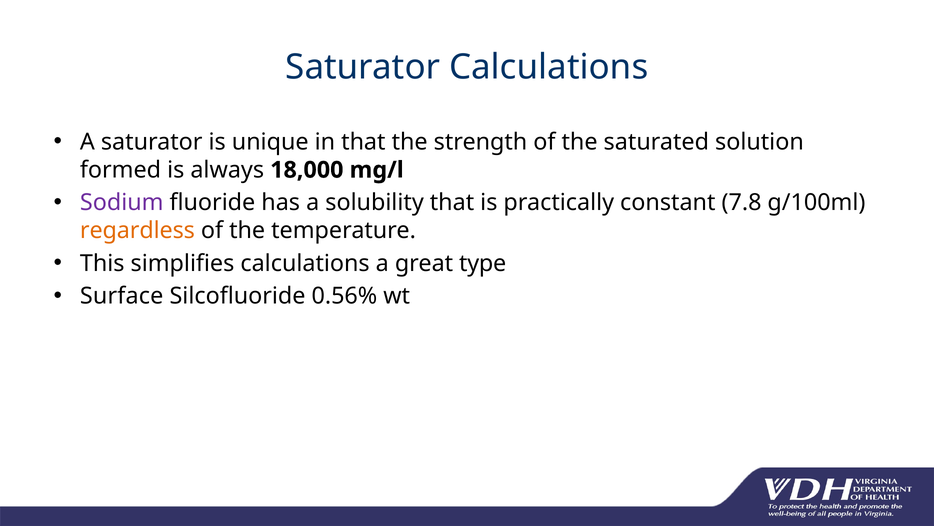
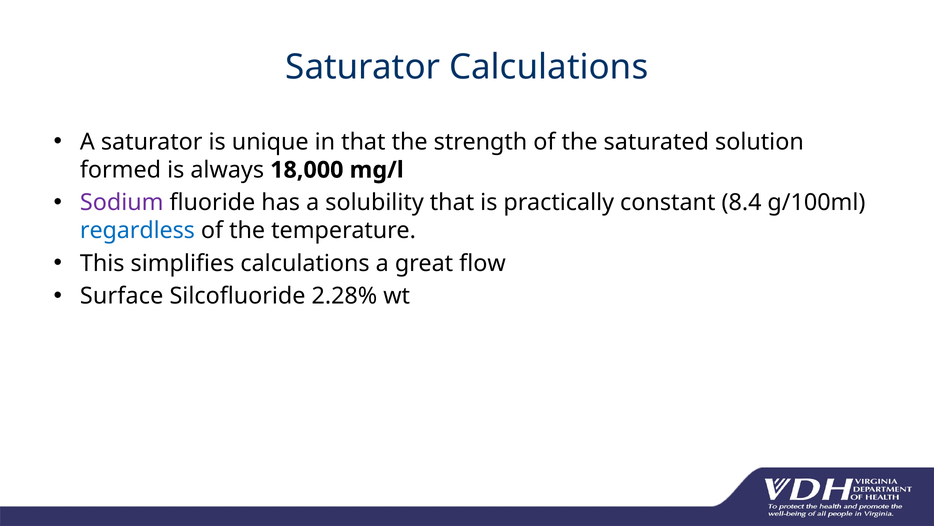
7.8: 7.8 -> 8.4 (742, 202)
regardless colour: orange -> blue (137, 230)
type: type -> flow (483, 263)
0.56%: 0.56% -> 2.28% (344, 296)
